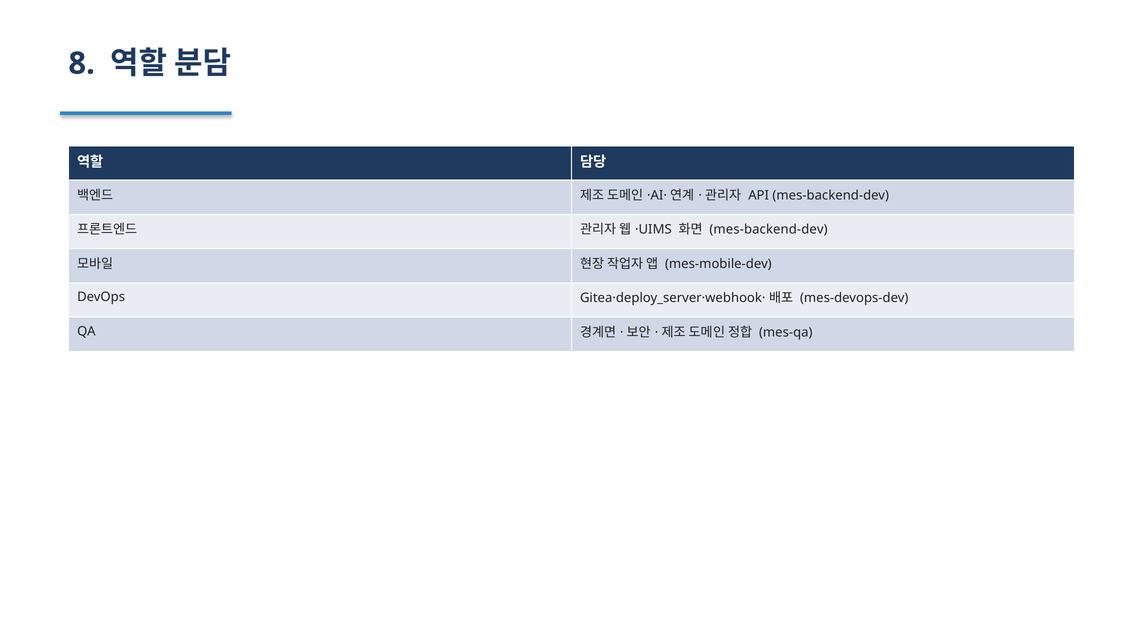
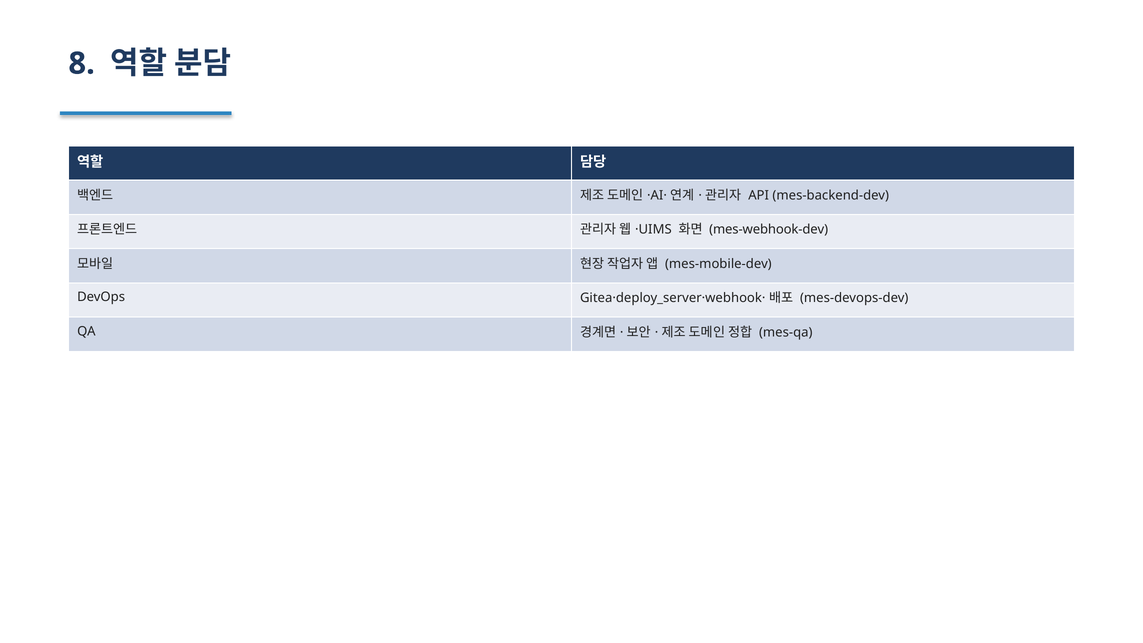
mes-backend-dev: mes-backend-dev -> mes-webhook-dev (769, 230)
